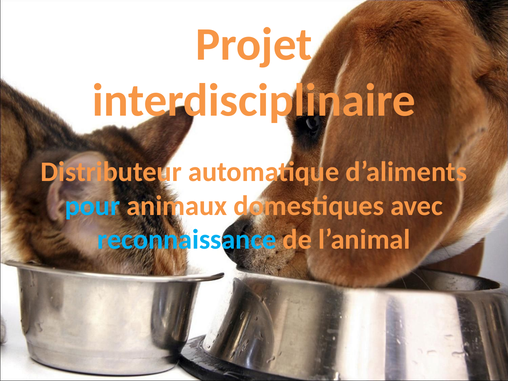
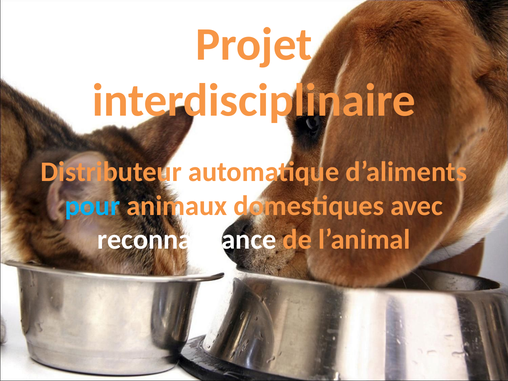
reconnaissance colour: light blue -> white (187, 240)
